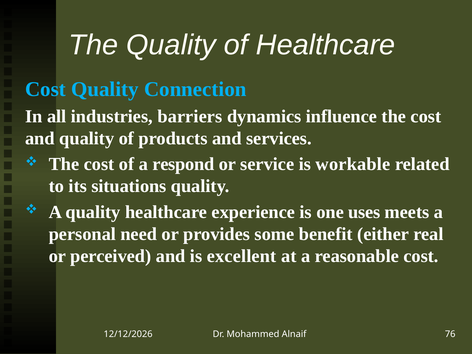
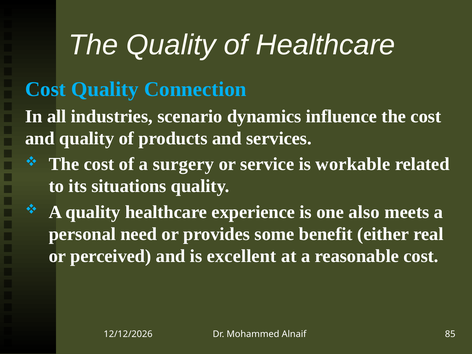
barriers: barriers -> scenario (190, 116)
respond: respond -> surgery (183, 164)
uses: uses -> also (364, 212)
76: 76 -> 85 (450, 334)
